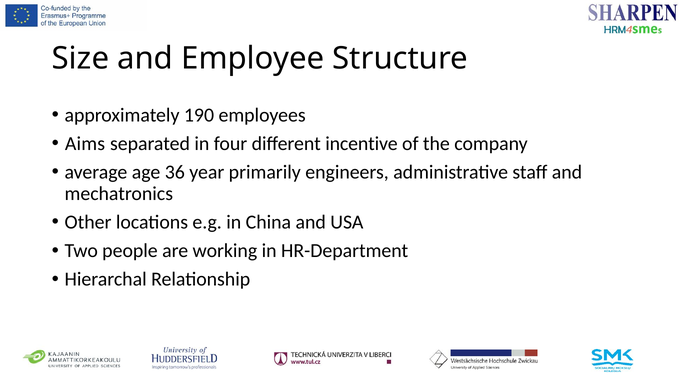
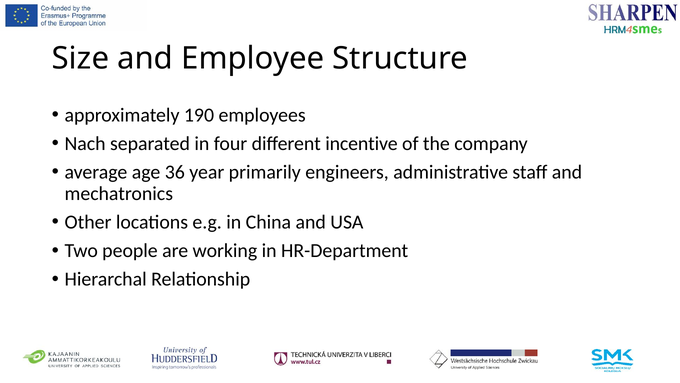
Aims: Aims -> Nach (85, 143)
